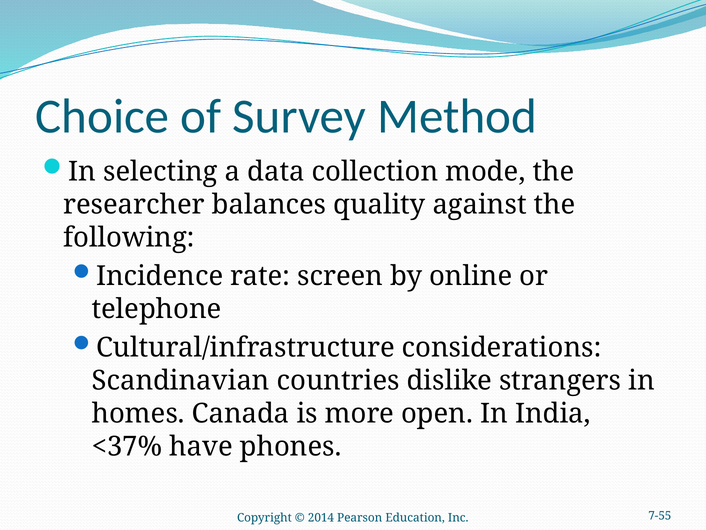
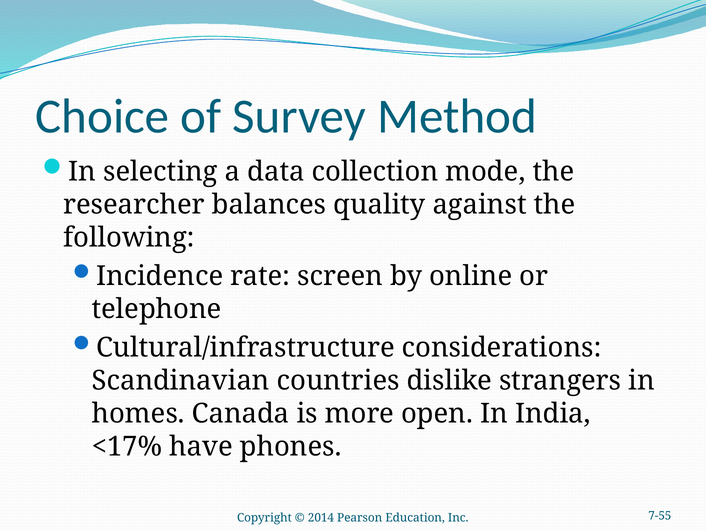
<37%: <37% -> <17% (127, 446)
